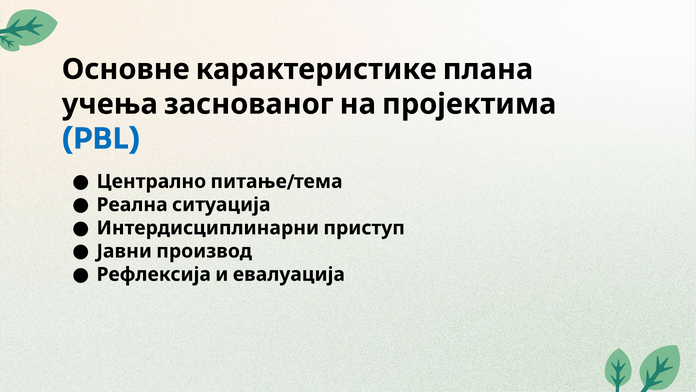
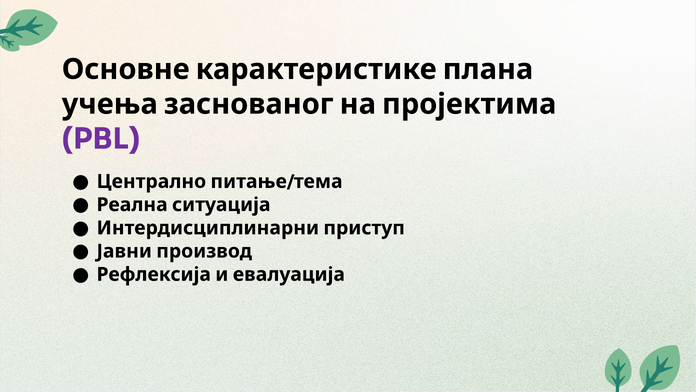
PBL colour: blue -> purple (101, 139)
